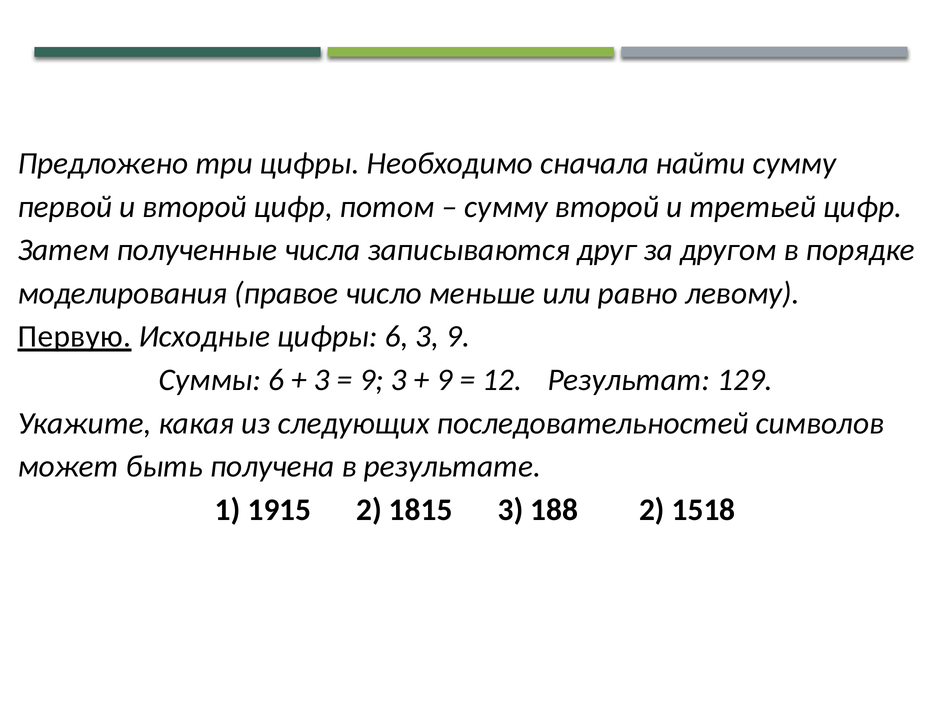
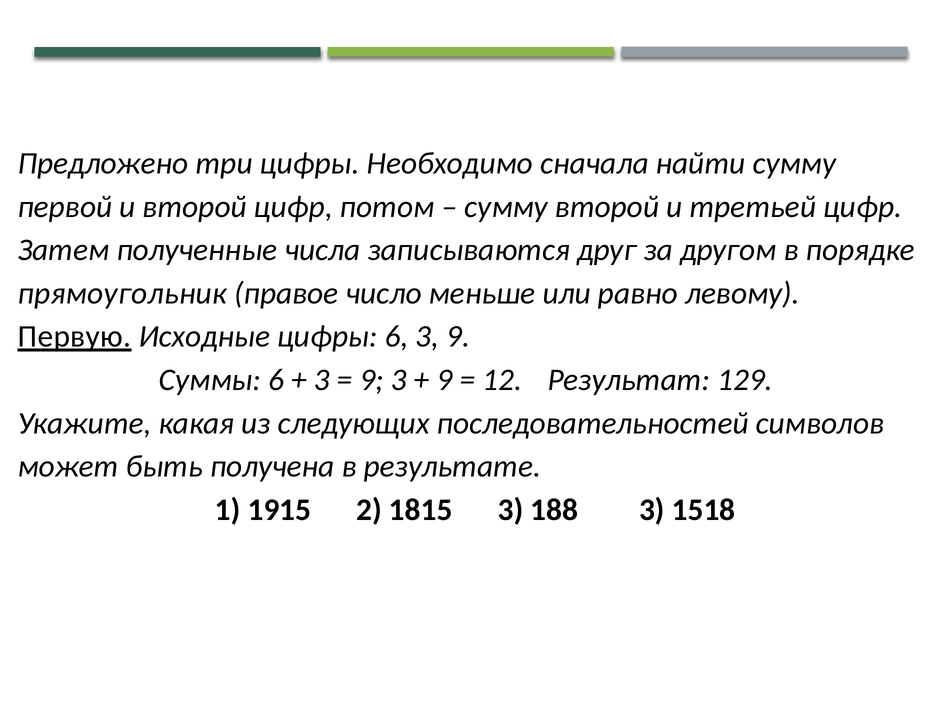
моделирования: моделирования -> прямоугольник (122, 294)
188 2: 2 -> 3 (652, 510)
